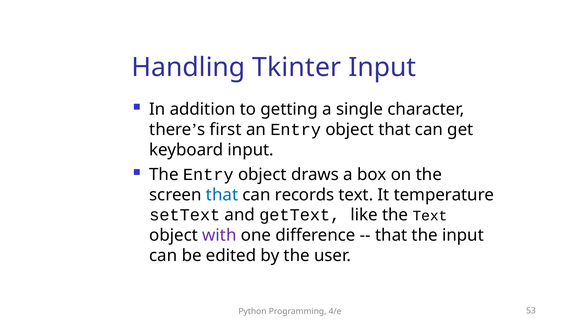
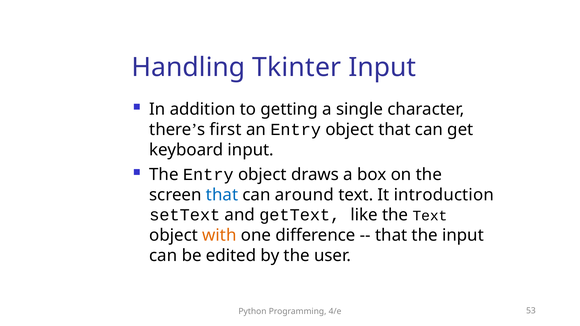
records: records -> around (304, 195)
temperature: temperature -> introduction (444, 195)
with colour: purple -> orange (219, 236)
